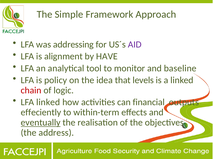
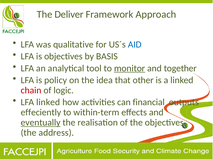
Simple: Simple -> Deliver (69, 14)
addressing: addressing -> qualitative (73, 45)
AID colour: purple -> blue (135, 45)
is alignment: alignment -> objectives (63, 57)
HAVE: HAVE -> BASIS (107, 57)
monitor underline: none -> present (130, 69)
baseline: baseline -> together (180, 69)
levels: levels -> other (143, 80)
